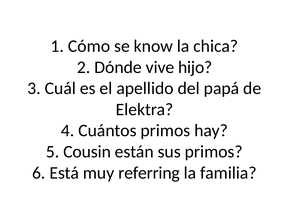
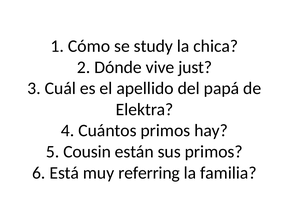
know: know -> study (153, 46)
hijo: hijo -> just (195, 67)
